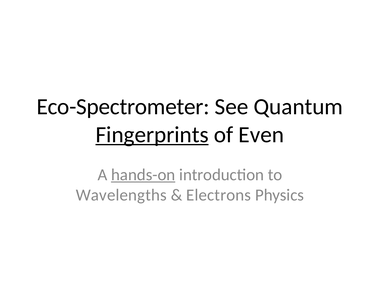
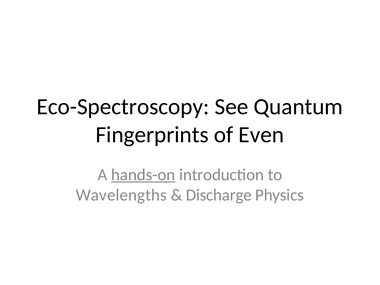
Eco-Spectrometer: Eco-Spectrometer -> Eco-Spectroscopy (123, 107)
Fingerprints underline: present -> none (152, 135)
Electrons: Electrons -> Discharge (219, 195)
